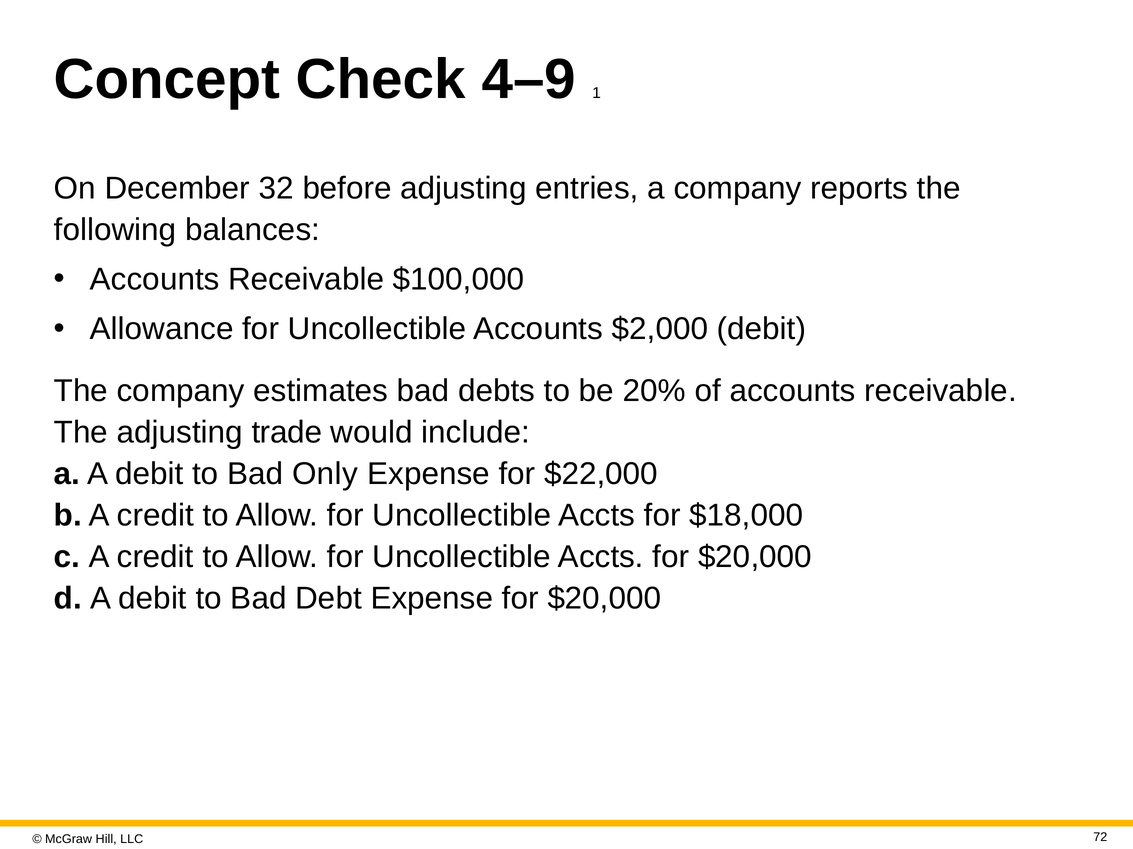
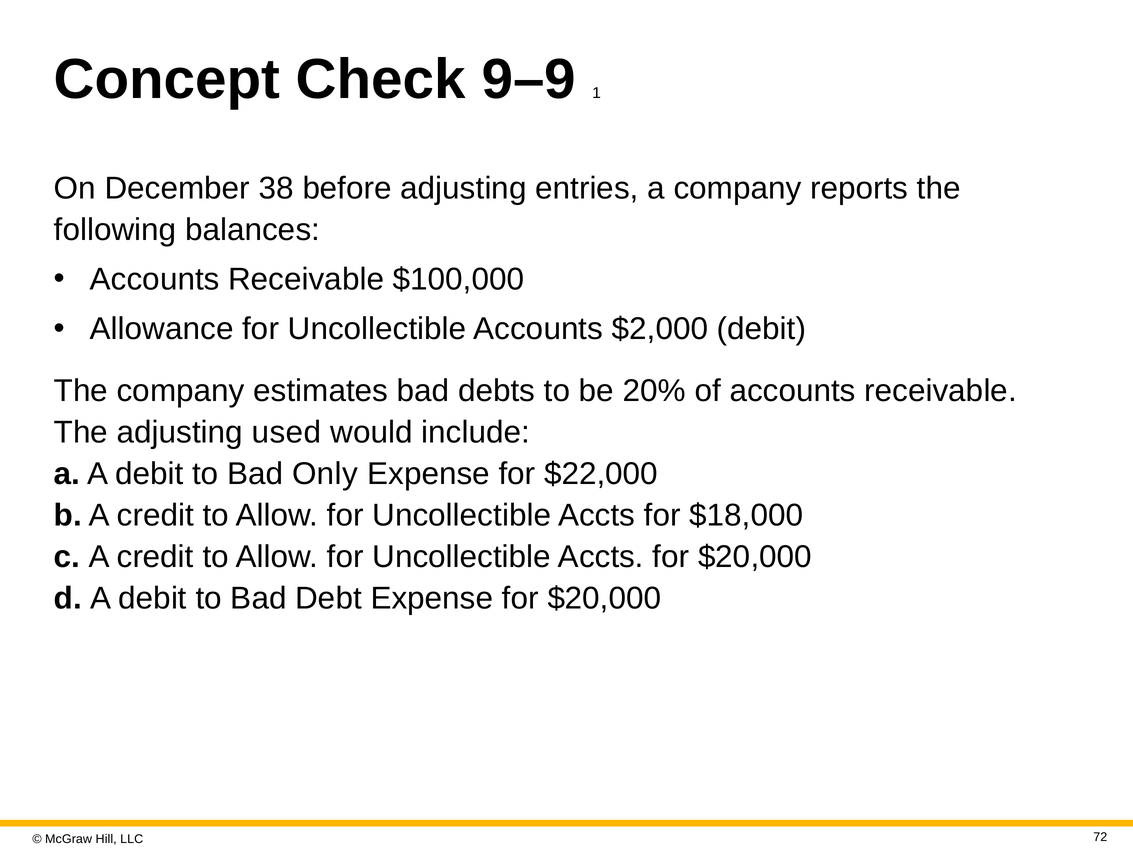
4–9: 4–9 -> 9–9 (529, 79)
32: 32 -> 38 (276, 189)
trade: trade -> used (286, 433)
